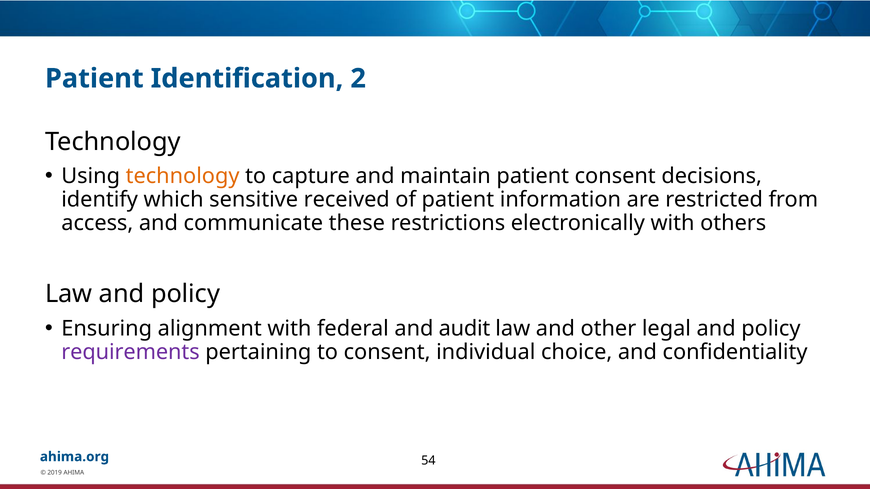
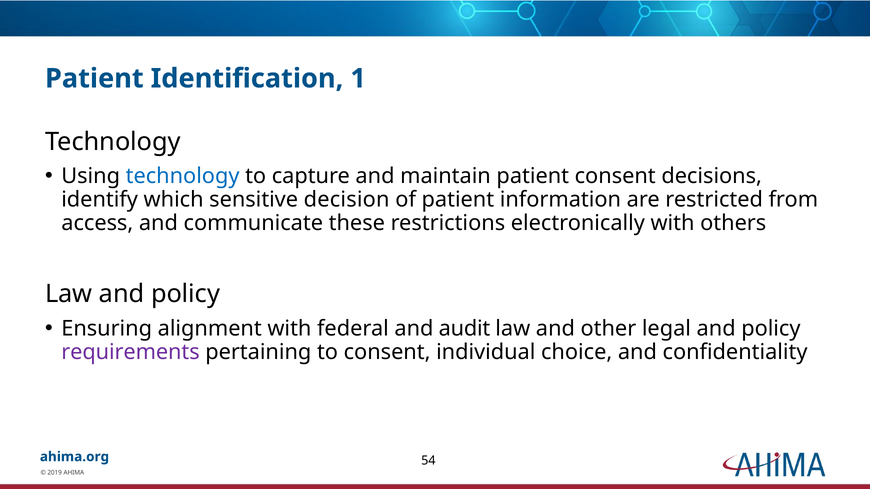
2: 2 -> 1 (358, 79)
technology colour: orange -> blue (183, 176)
received: received -> decision (347, 200)
